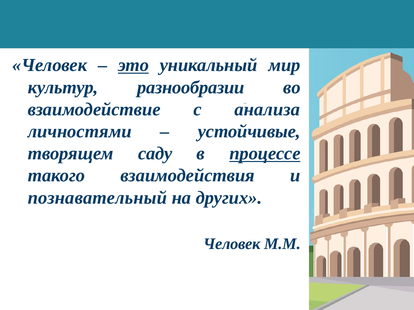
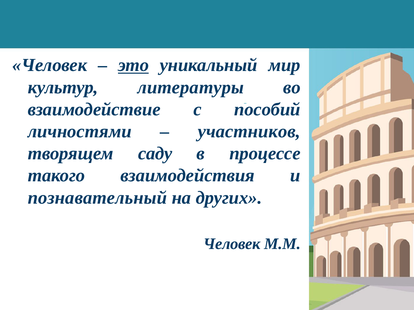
разнообразии: разнообразии -> литературы (191, 87)
анализа: анализа -> пособий (267, 110)
устойчивые: устойчивые -> участников (249, 132)
процессе underline: present -> none (265, 154)
